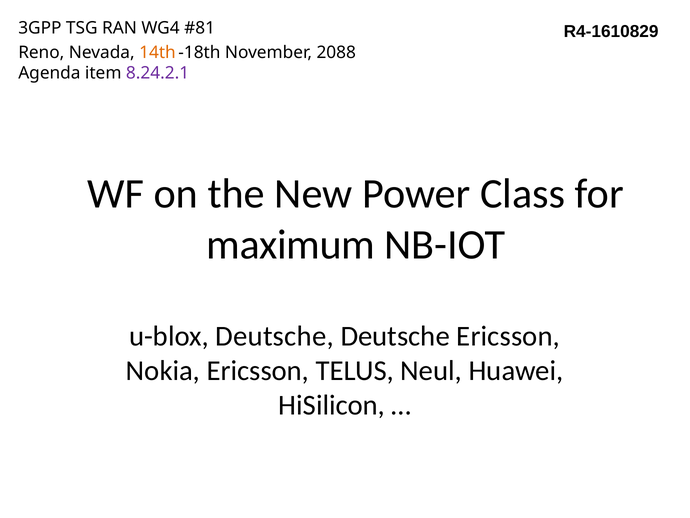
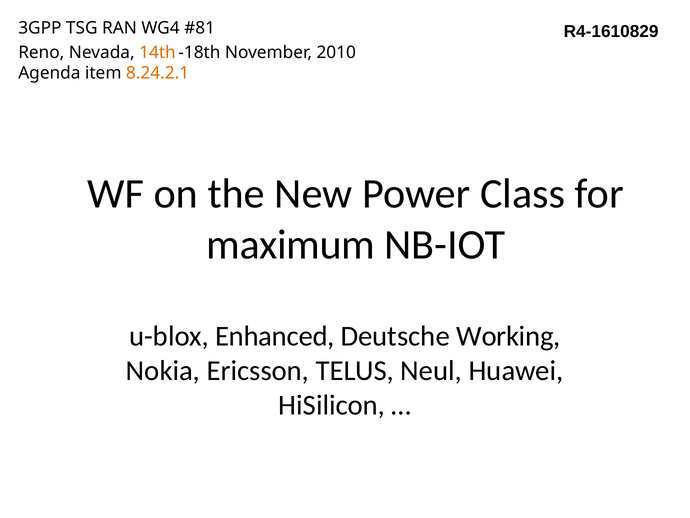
2088: 2088 -> 2010 (336, 52)
8.24.2.1 colour: purple -> orange (158, 73)
u-blox Deutsche: Deutsche -> Enhanced (275, 336)
Deutsche Ericsson: Ericsson -> Working (508, 336)
